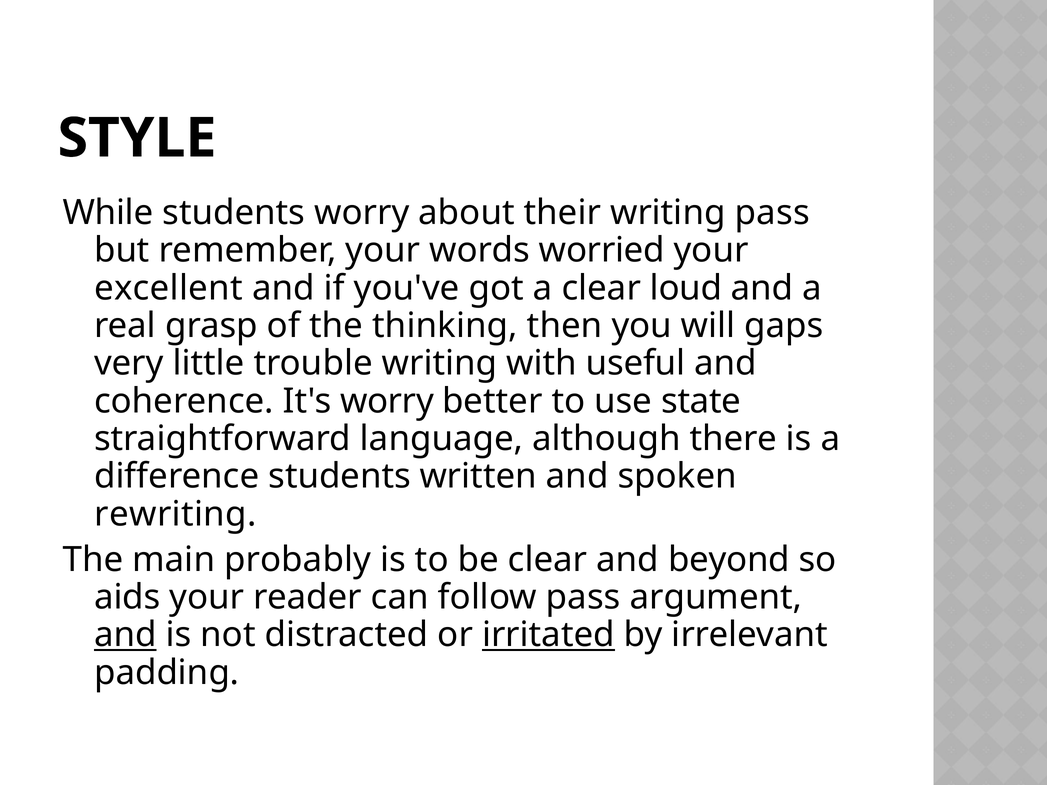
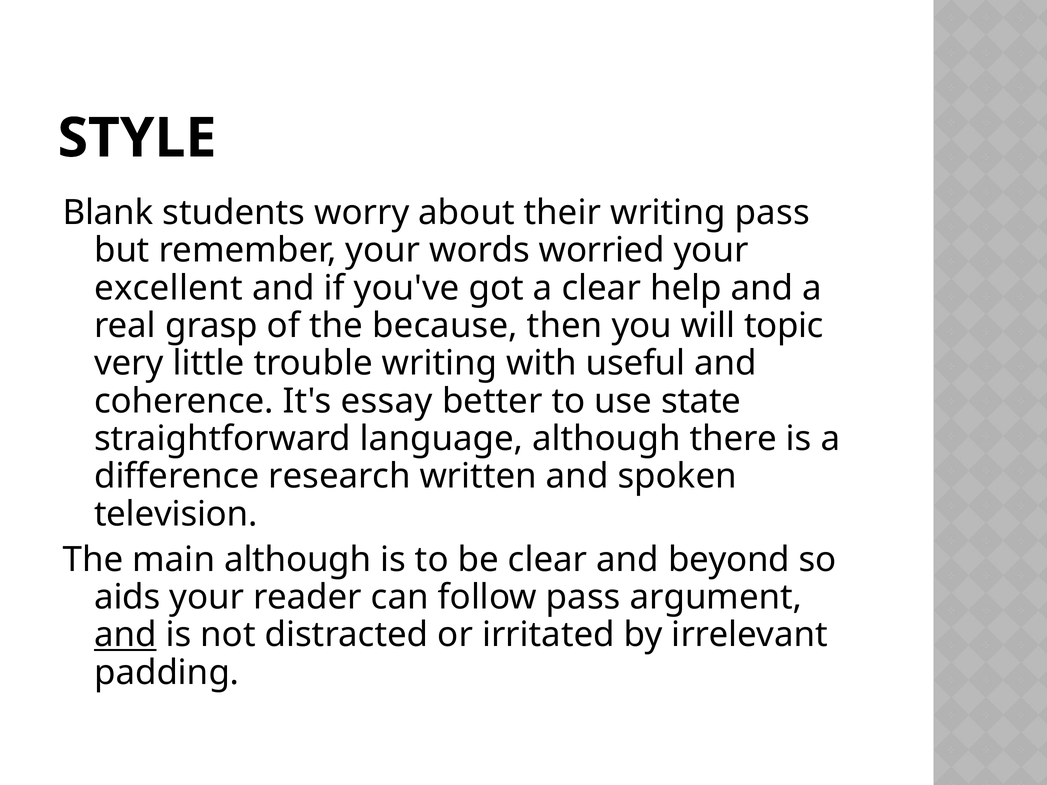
While: While -> Blank (108, 213)
loud: loud -> help (686, 288)
thinking: thinking -> because (445, 326)
gaps: gaps -> topic (784, 326)
It's worry: worry -> essay (387, 401)
difference students: students -> research (340, 477)
rewriting: rewriting -> television (176, 514)
main probably: probably -> although (298, 560)
irritated underline: present -> none (548, 635)
